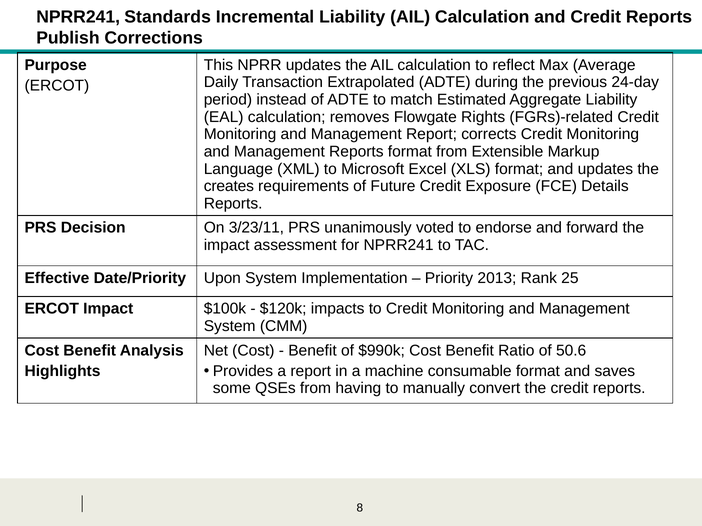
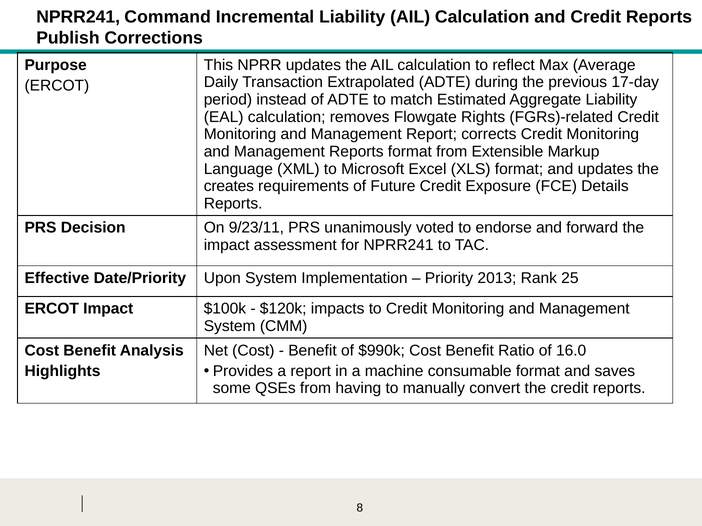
Standards: Standards -> Command (168, 17)
24-day: 24-day -> 17-day (635, 82)
3/23/11: 3/23/11 -> 9/23/11 (256, 228)
50.6: 50.6 -> 16.0 (571, 351)
